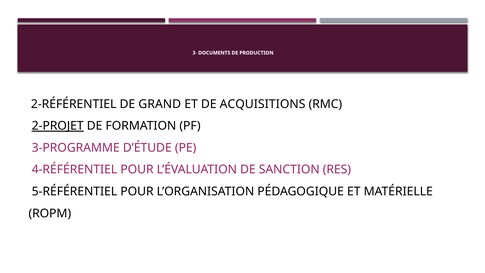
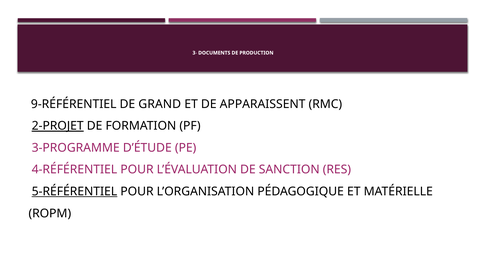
2-RÉFÉRENTIEL: 2-RÉFÉRENTIEL -> 9-RÉFÉRENTIEL (74, 104)
ACQUISITIONS: ACQUISITIONS -> APPARAISSENT (263, 104)
5-RÉFÉRENTIEL underline: none -> present (74, 191)
